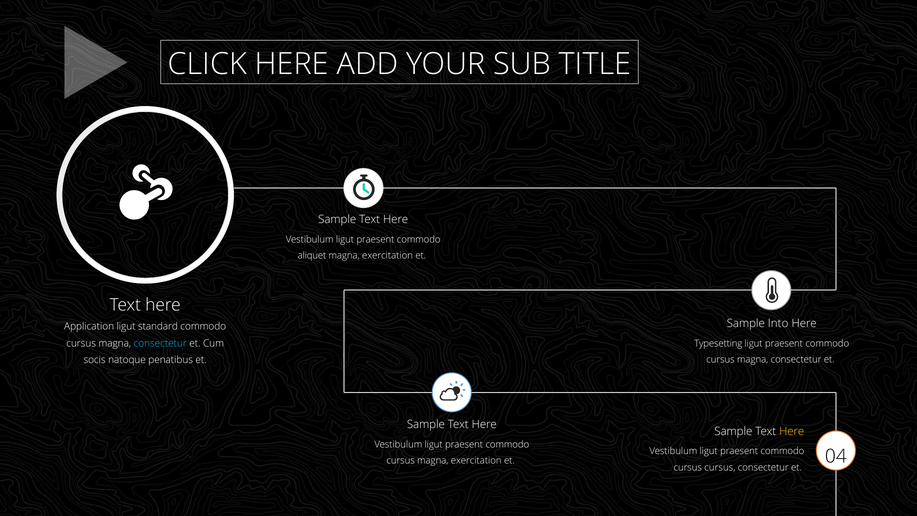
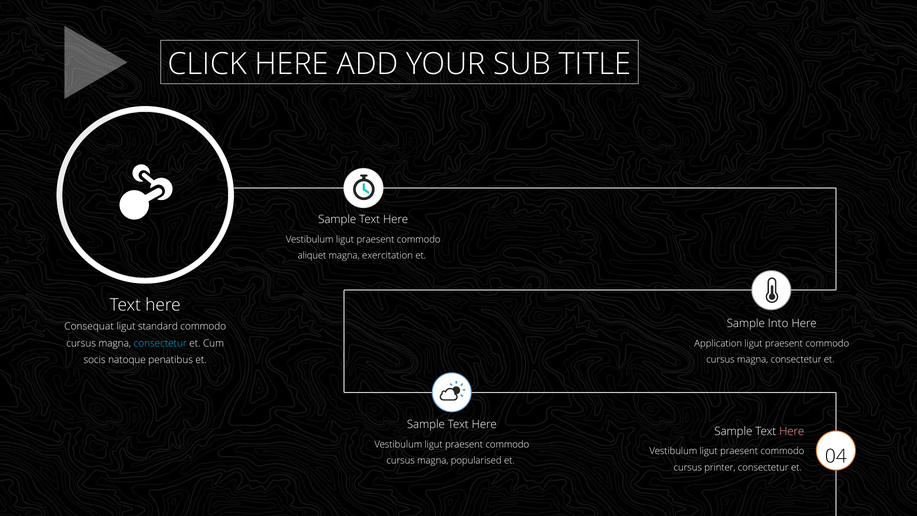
Application: Application -> Consequat (89, 326)
Typesetting: Typesetting -> Application (718, 343)
Here colour: yellow -> pink (792, 431)
cursus magna exercitation: exercitation -> popularised (476, 461)
cursus cursus: cursus -> printer (720, 467)
